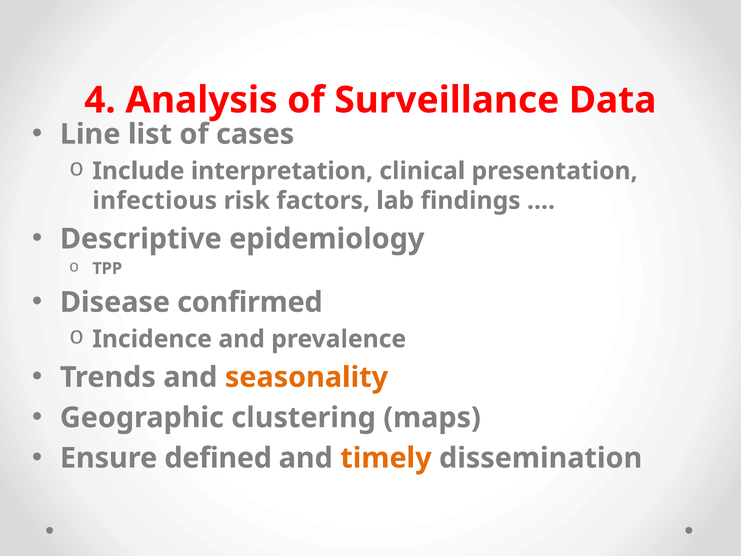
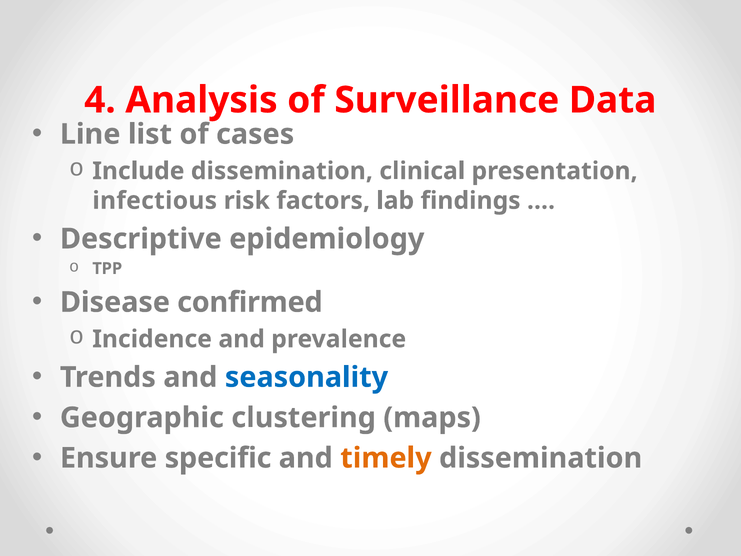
Include interpretation: interpretation -> dissemination (282, 171)
seasonality colour: orange -> blue (306, 377)
defined: defined -> specific (218, 458)
